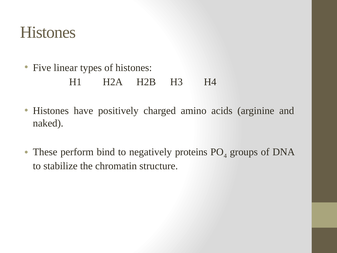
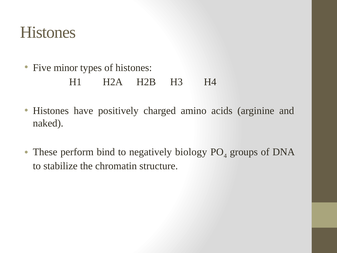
linear: linear -> minor (66, 68)
proteins: proteins -> biology (191, 152)
